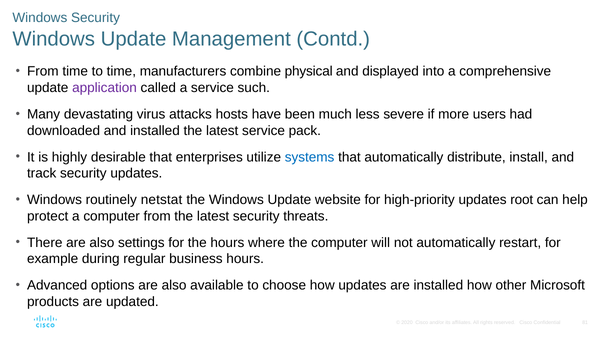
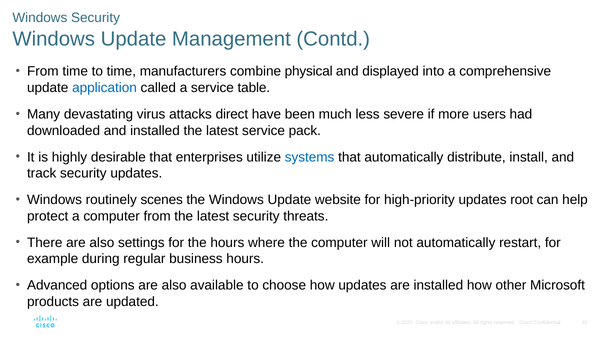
application colour: purple -> blue (105, 88)
such: such -> table (254, 88)
hosts: hosts -> direct (232, 114)
netstat: netstat -> scenes (162, 200)
